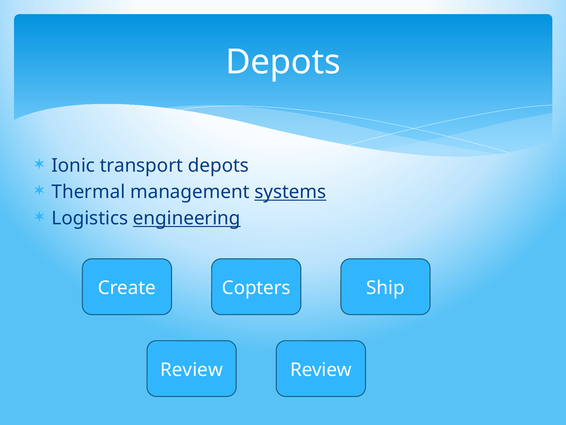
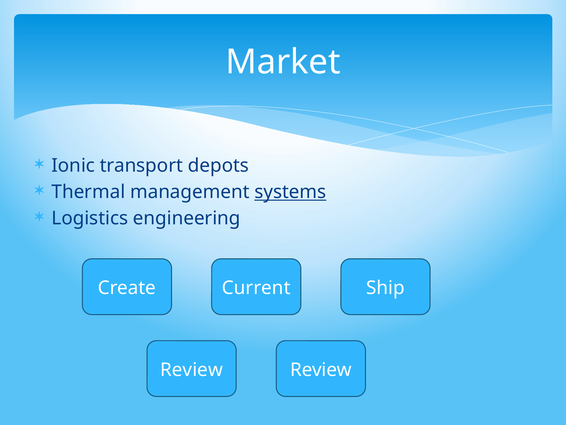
Depots: Depots -> Market (283, 62)
engineering underline: present -> none (187, 218)
Copters: Copters -> Current (256, 288)
